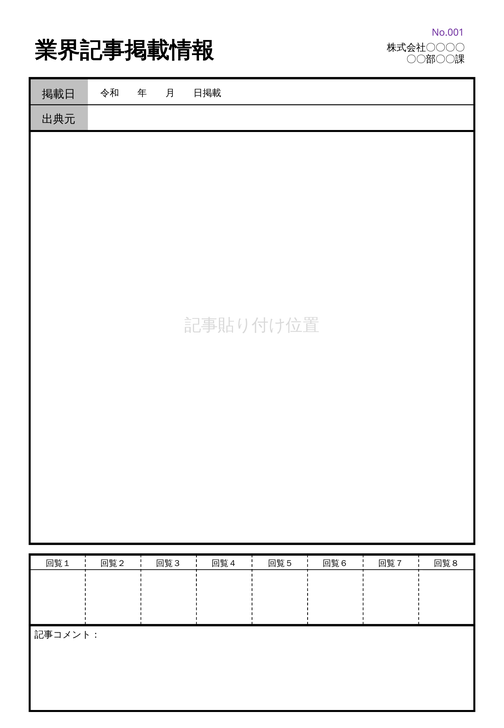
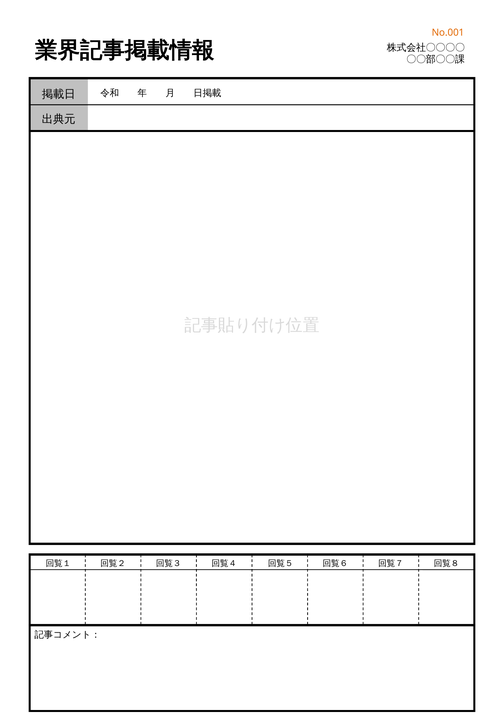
No.001 colour: purple -> orange (448, 33)
